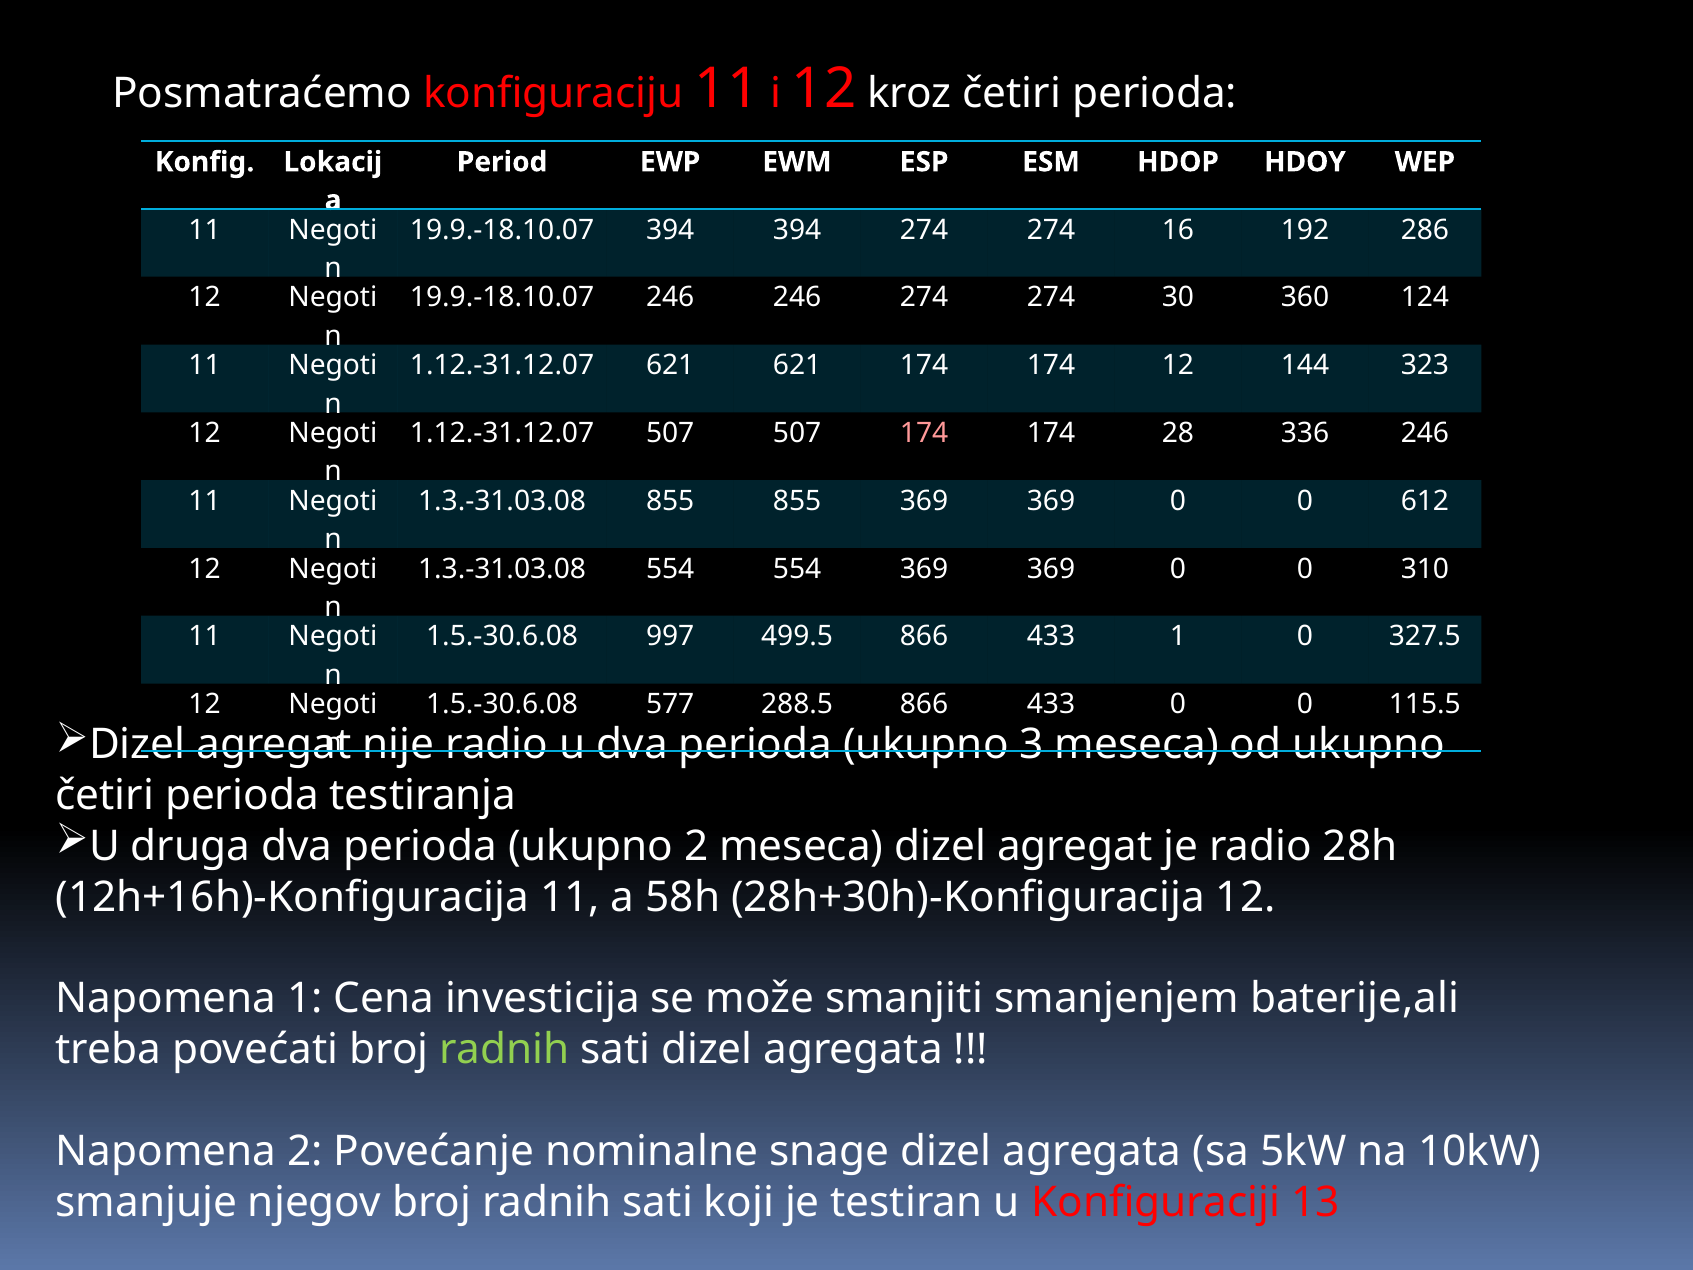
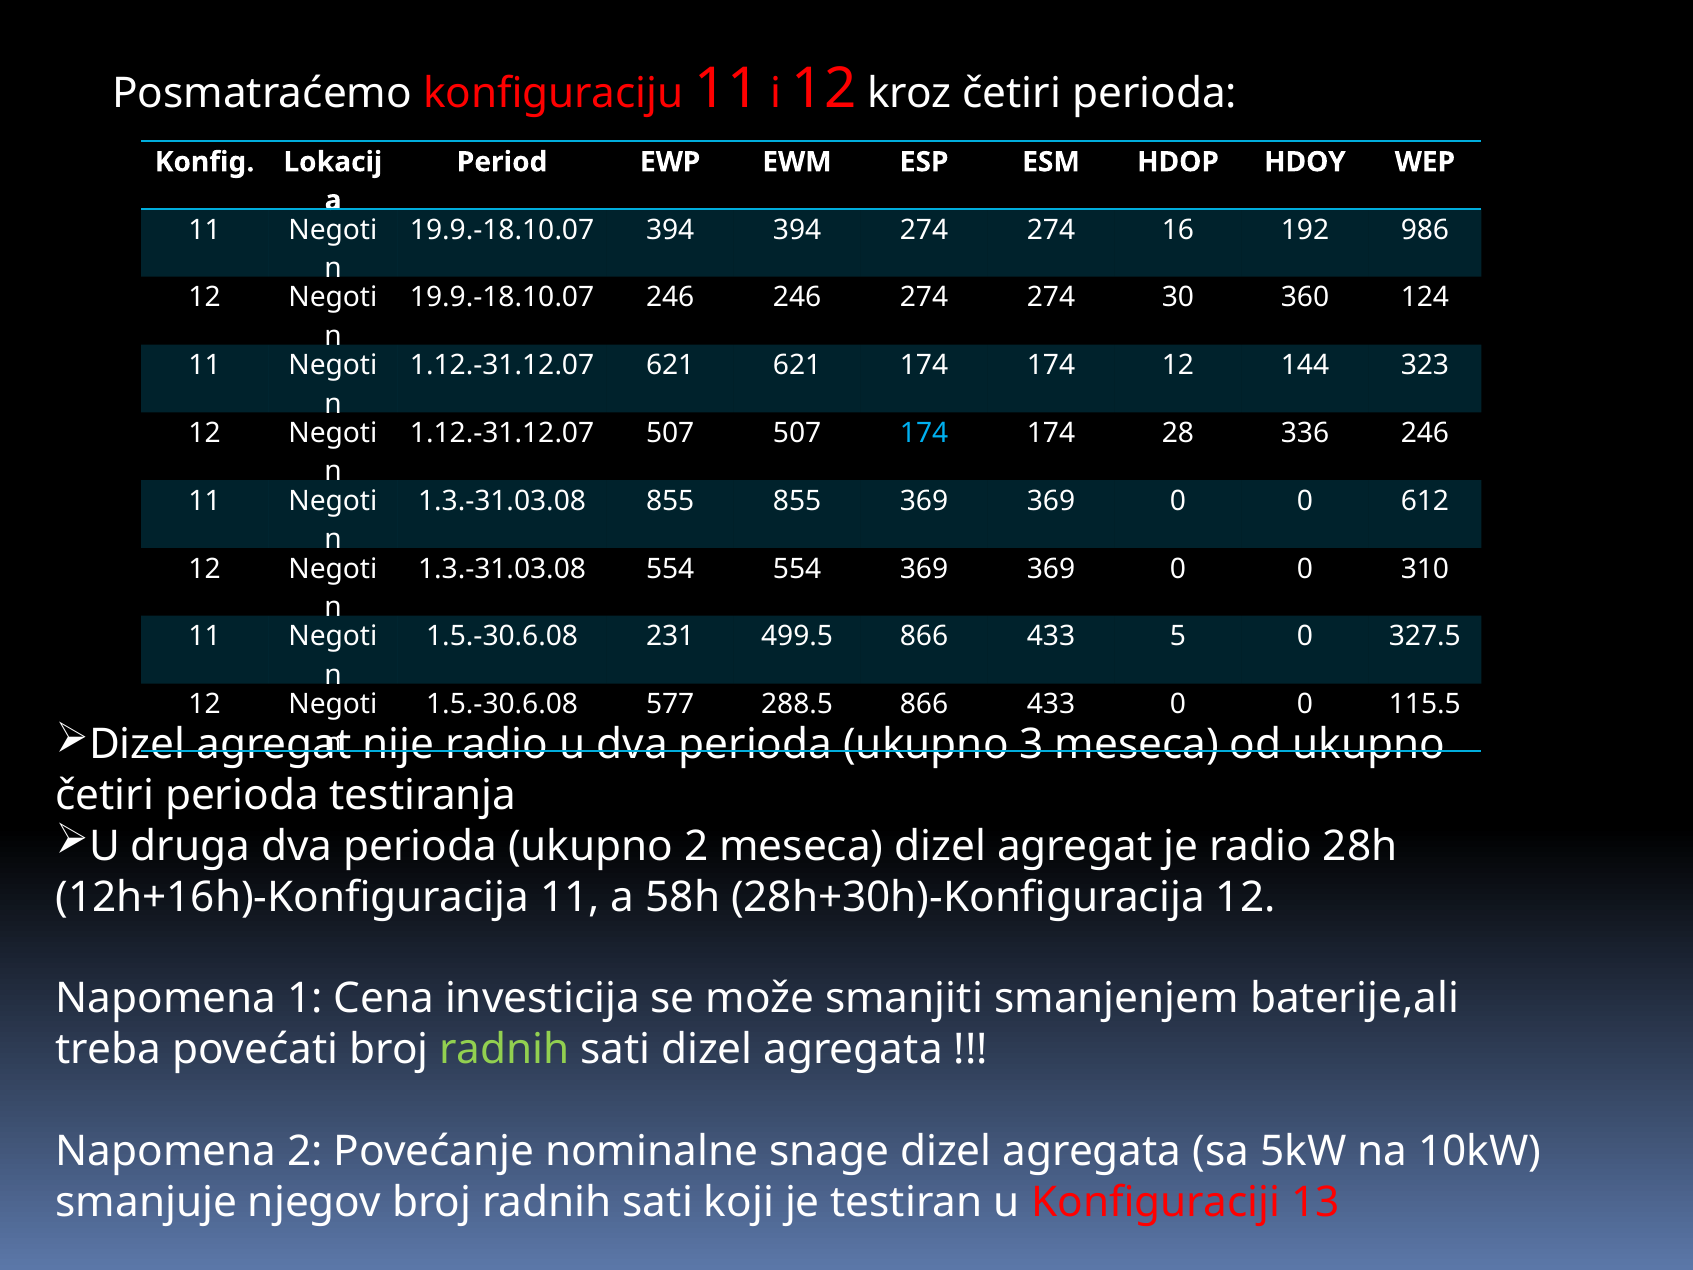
286: 286 -> 986 (1425, 230)
174 colour: pink -> light blue (924, 433)
997: 997 -> 231 (670, 637)
433 1: 1 -> 5 (1178, 637)
